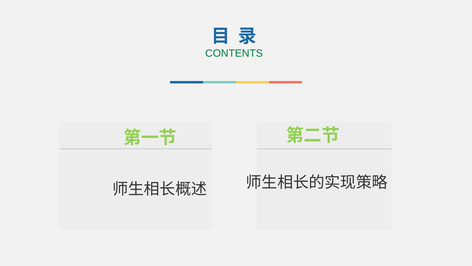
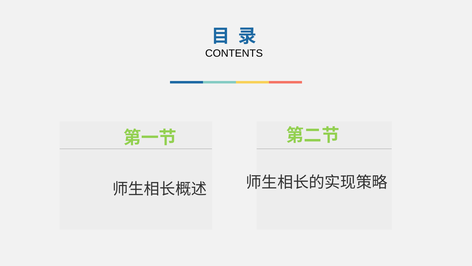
CONTENTS colour: green -> black (234, 53)
